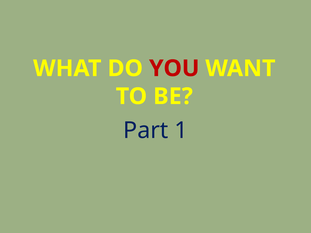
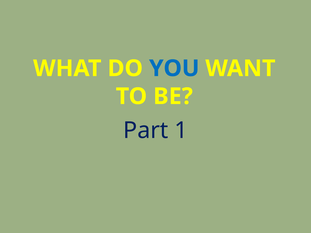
YOU colour: red -> blue (174, 68)
